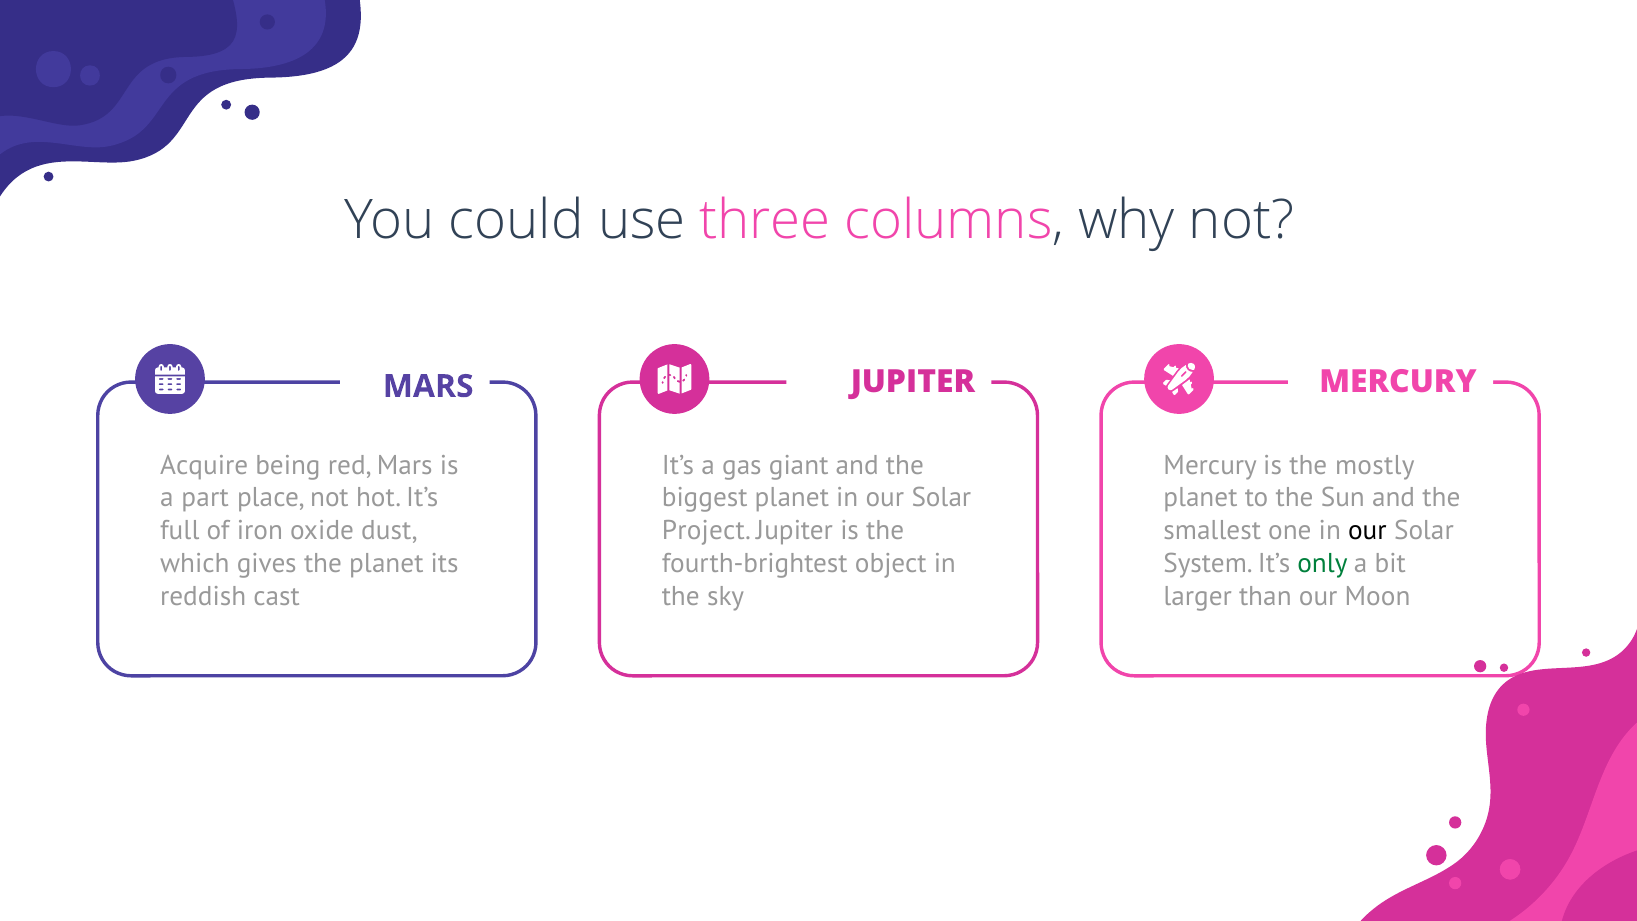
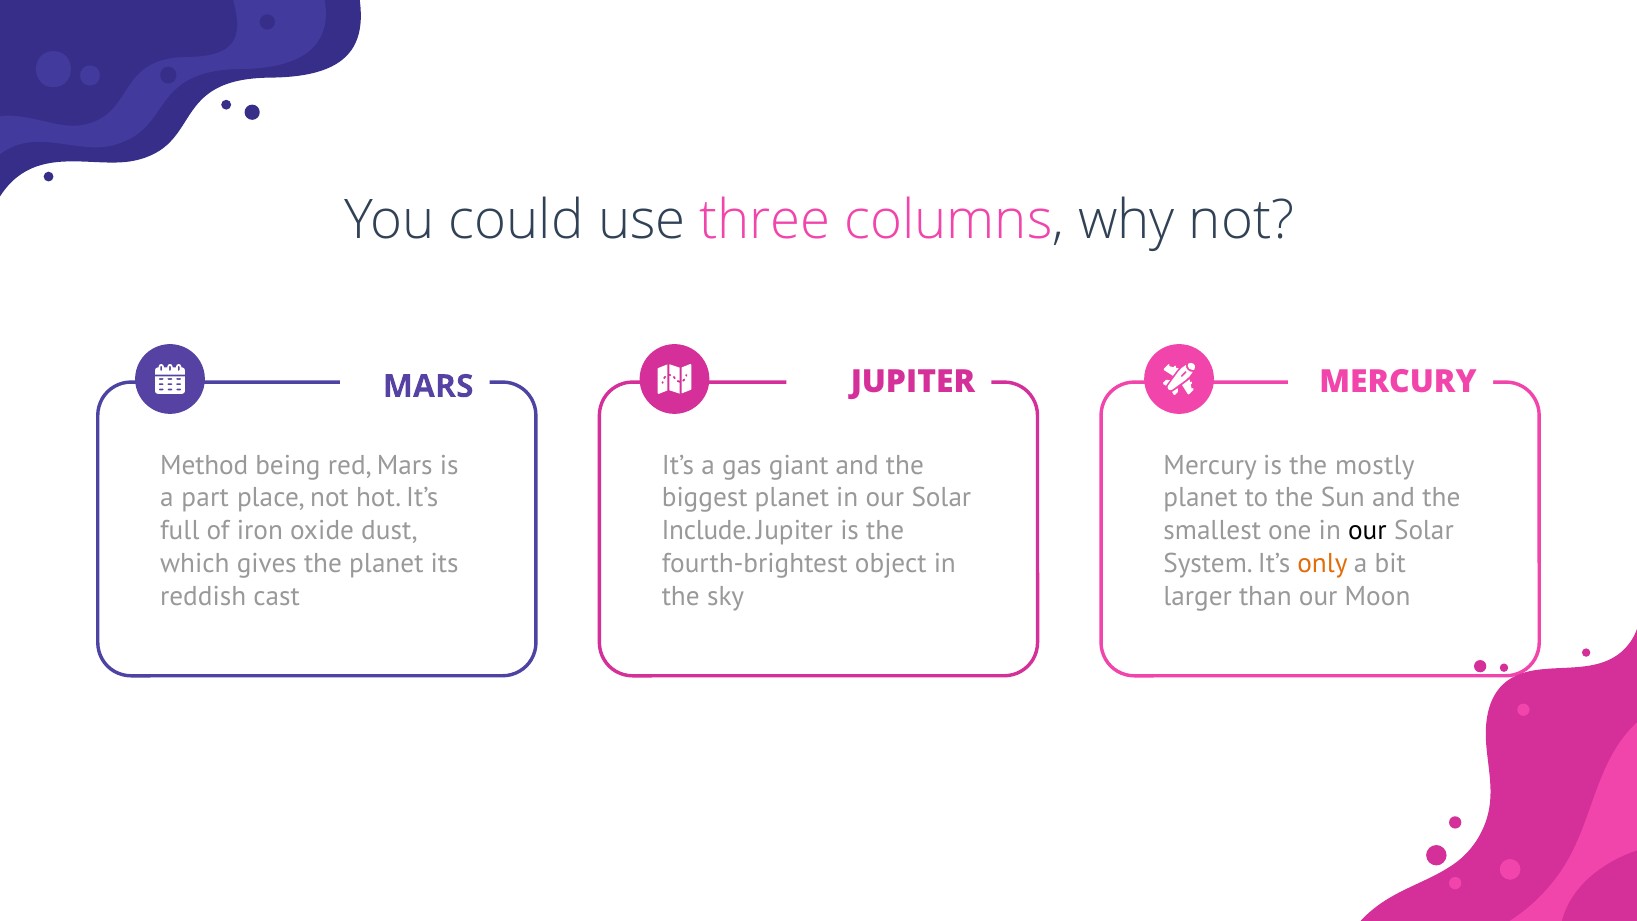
Acquire: Acquire -> Method (204, 465)
Project: Project -> Include (707, 531)
only colour: green -> orange (1322, 563)
